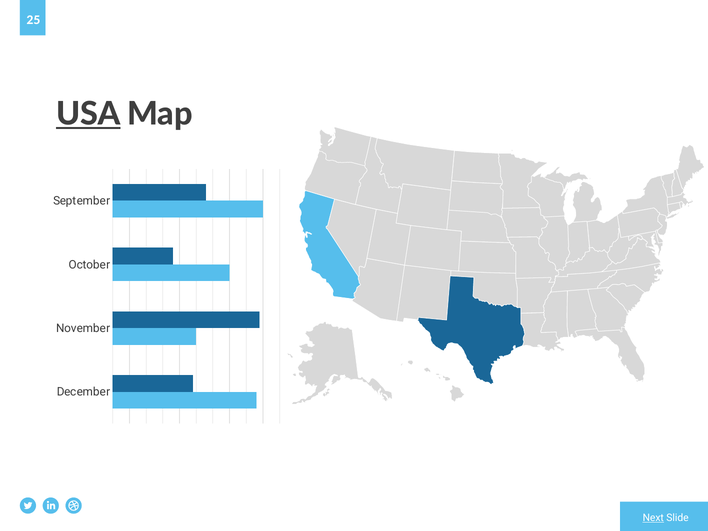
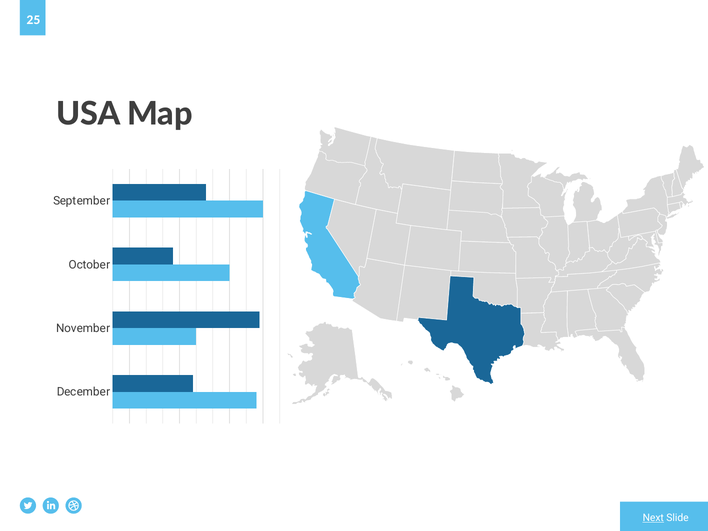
USA underline: present -> none (88, 114)
